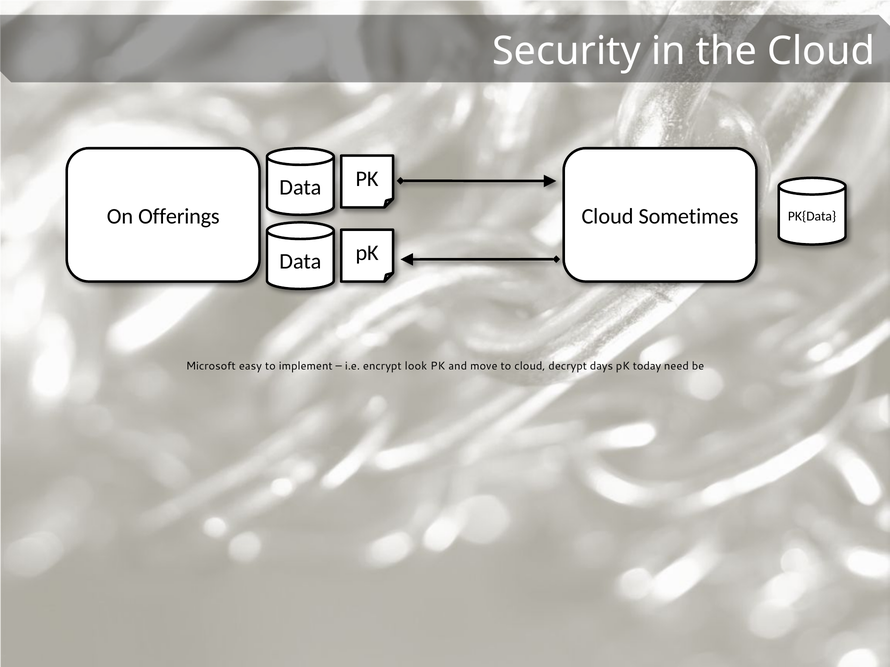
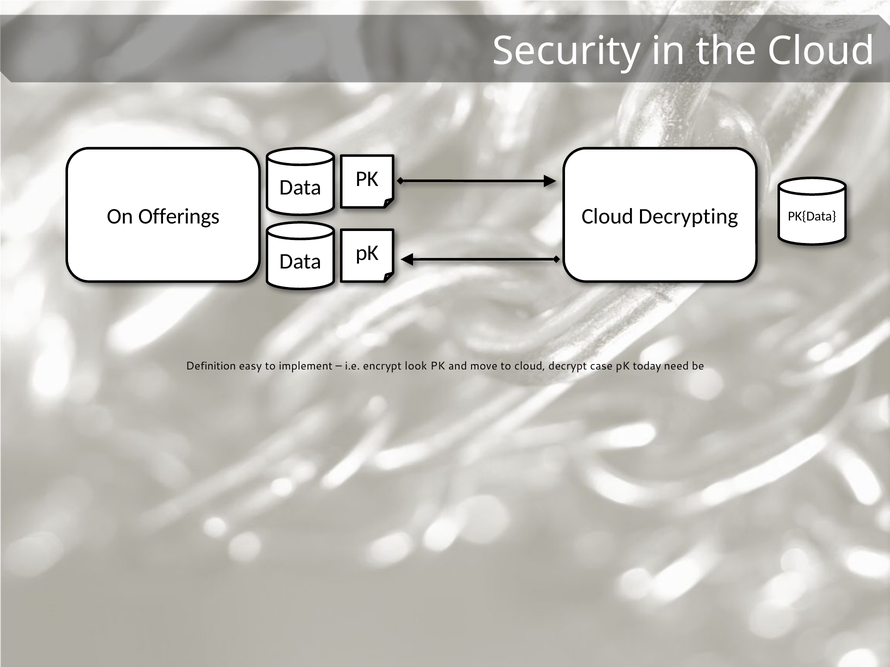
Sometimes: Sometimes -> Decrypting (688, 217)
Microsoft: Microsoft -> Definition (211, 366)
days: days -> case (601, 366)
